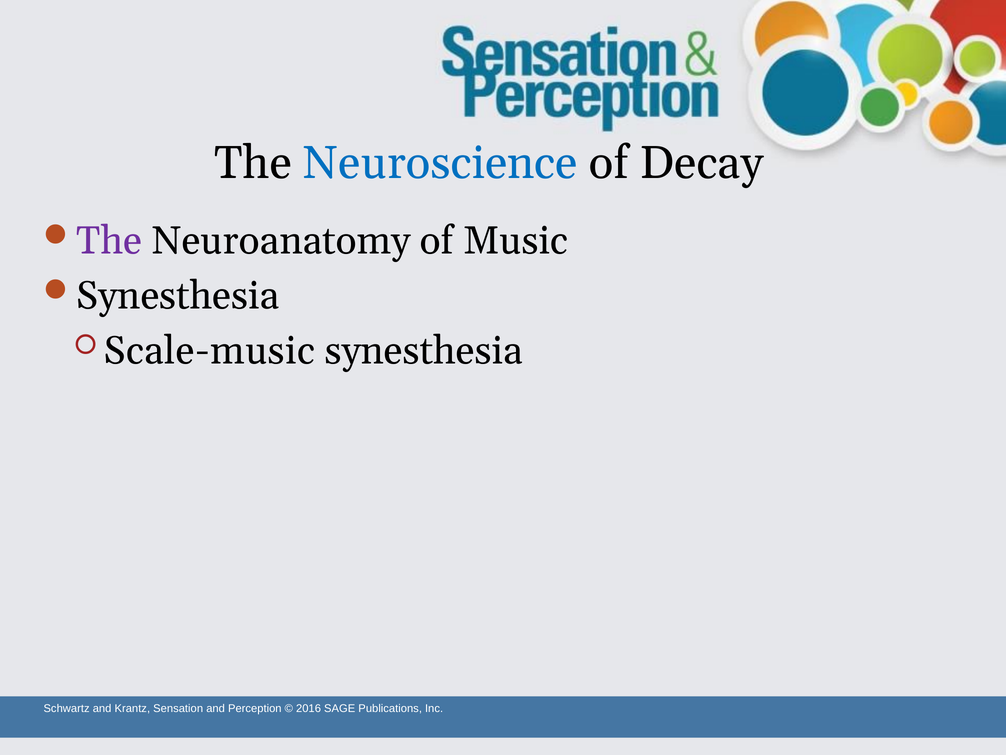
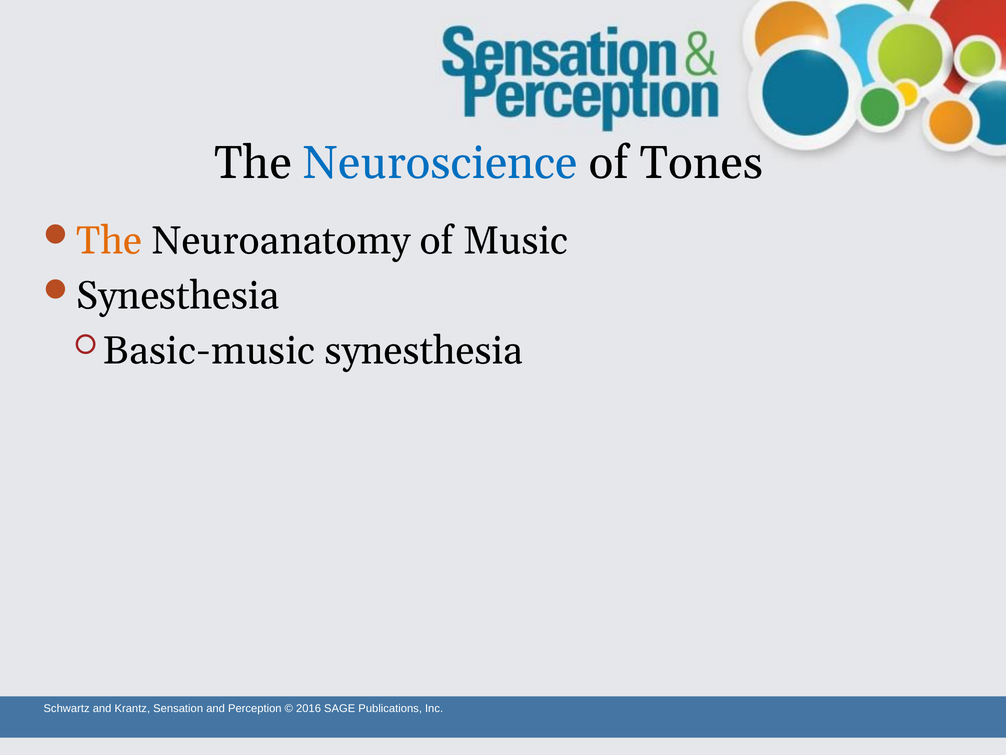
Decay: Decay -> Tones (701, 163)
The colour: purple -> orange (109, 241)
Scale-music: Scale-music -> Basic-music (209, 350)
